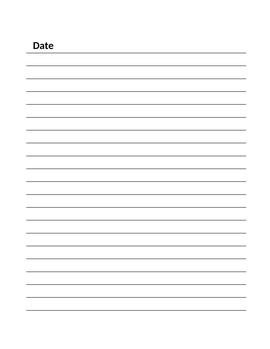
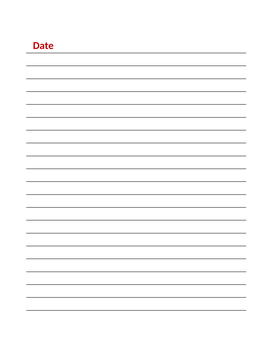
Date colour: black -> red (43, 46)
